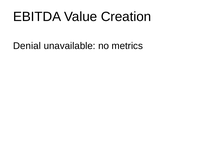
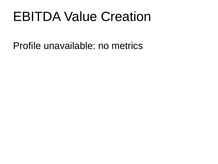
Denial: Denial -> Profile (27, 46)
